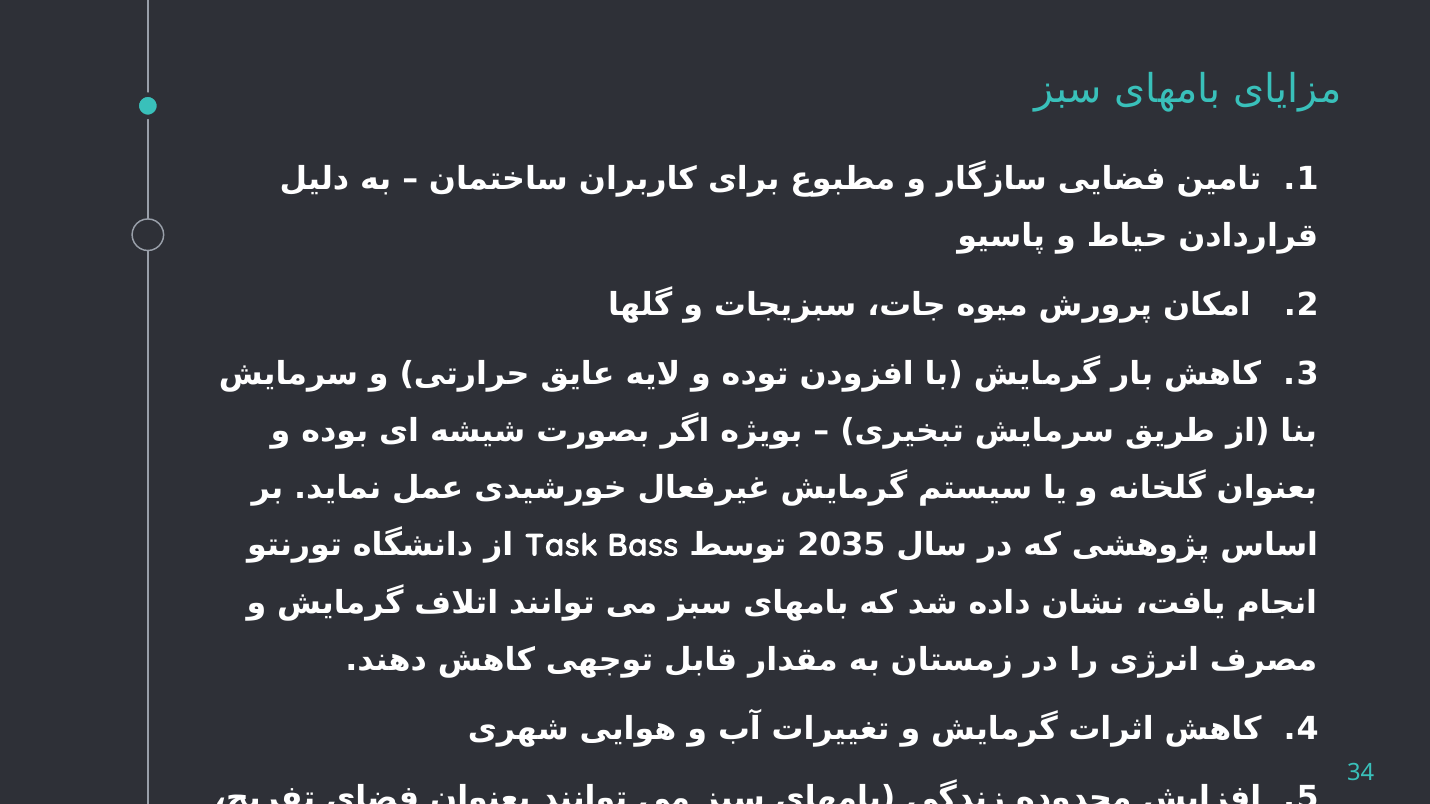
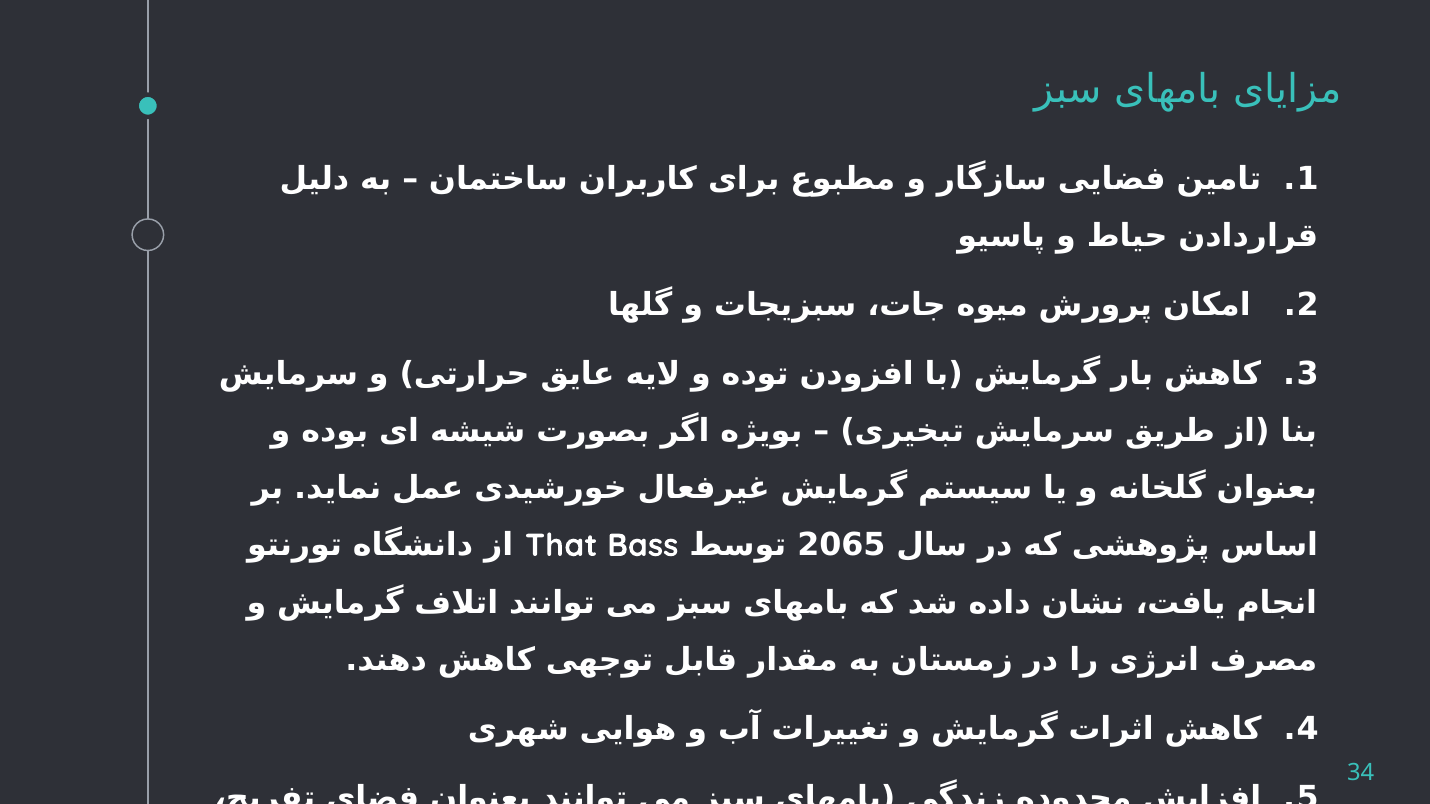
Task: Task -> That (561, 546)
2035: 2035 -> 2065 (841, 546)
